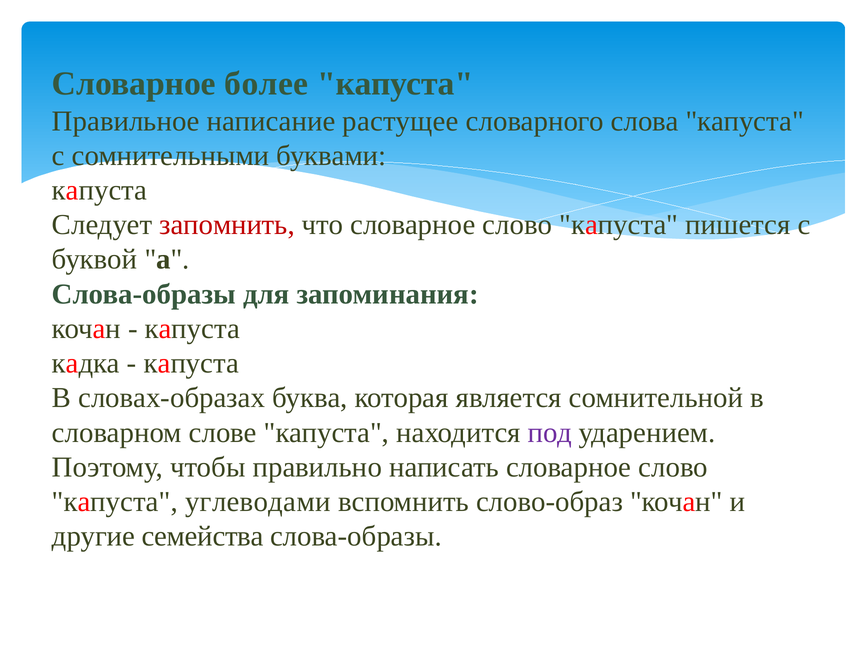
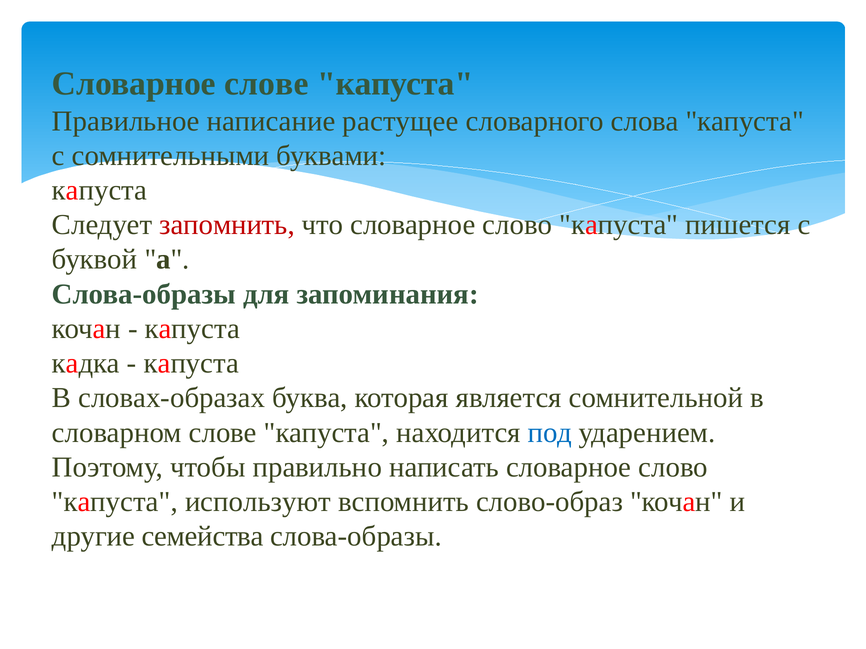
Словарное более: более -> слове (266, 84)
под colour: purple -> blue (550, 433)
углеводами: углеводами -> используют (258, 502)
